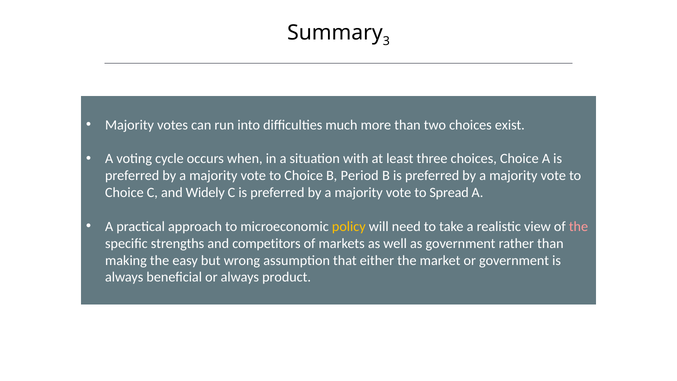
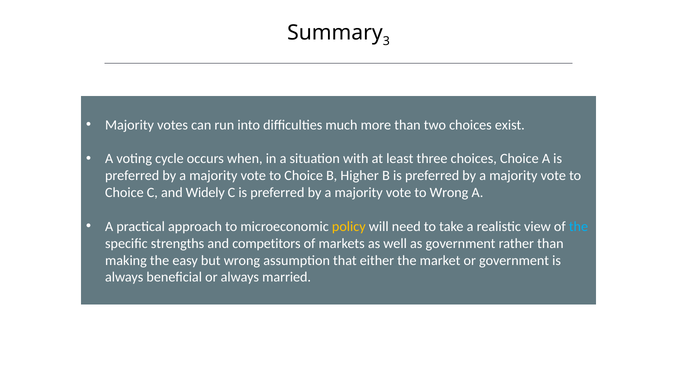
Period: Period -> Higher (360, 176)
to Spread: Spread -> Wrong (449, 193)
the colour: pink -> light blue (578, 226)
product: product -> married (287, 277)
